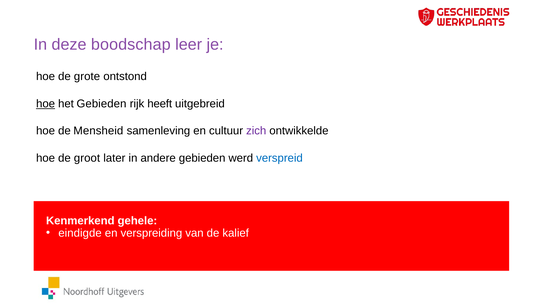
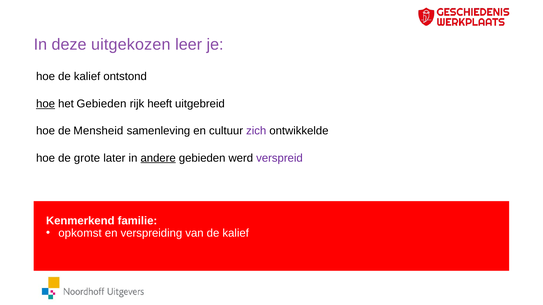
boodschap: boodschap -> uitgekozen (131, 44)
hoe de grote: grote -> kalief (87, 77)
groot: groot -> grote (87, 158)
andere underline: none -> present (158, 158)
verspreid colour: blue -> purple (279, 158)
gehele: gehele -> familie (137, 221)
eindigde: eindigde -> opkomst (80, 233)
